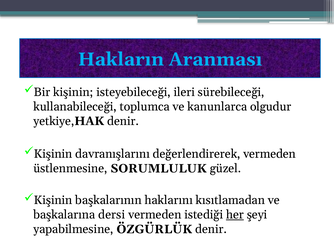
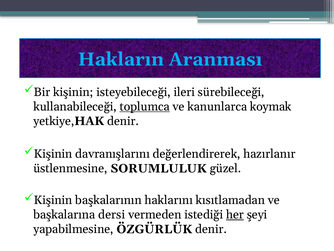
toplumca underline: none -> present (145, 106)
olgudur: olgudur -> koymak (271, 106)
değerlendirerek vermeden: vermeden -> hazırlanır (269, 154)
